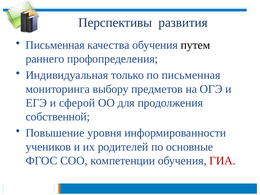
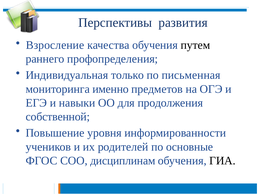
Письменная: Письменная -> Взросление (55, 45)
выбору: выбору -> именно (111, 89)
сферой: сферой -> навыки (77, 103)
компетенции: компетенции -> дисциплинам (123, 161)
ГИА colour: red -> black (222, 161)
